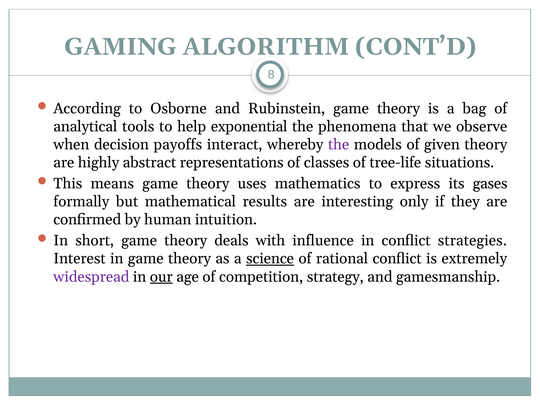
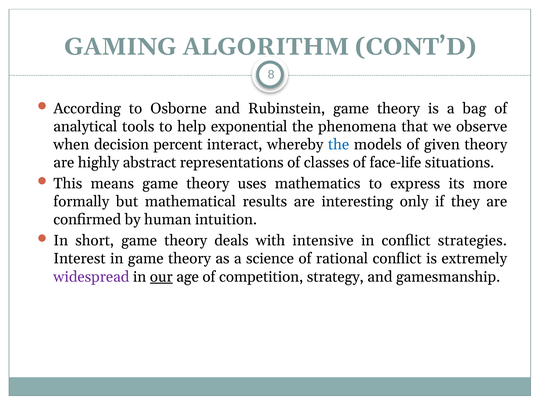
payoffs: payoffs -> percent (178, 145)
the colour: purple -> blue (339, 145)
tree-life: tree-life -> face-life (395, 163)
gases: gases -> more (490, 184)
influence: influence -> intensive (323, 241)
science underline: present -> none (270, 259)
